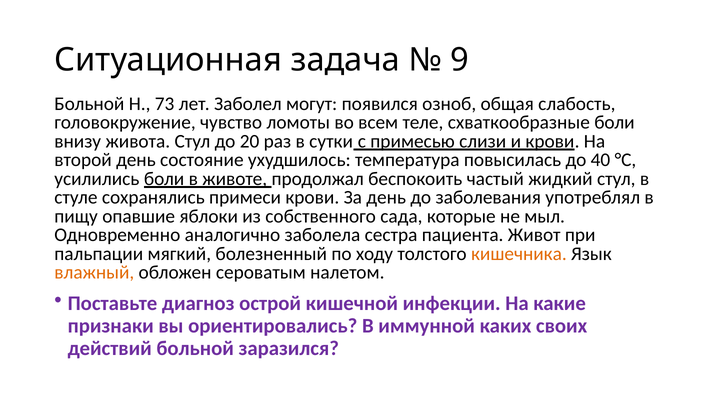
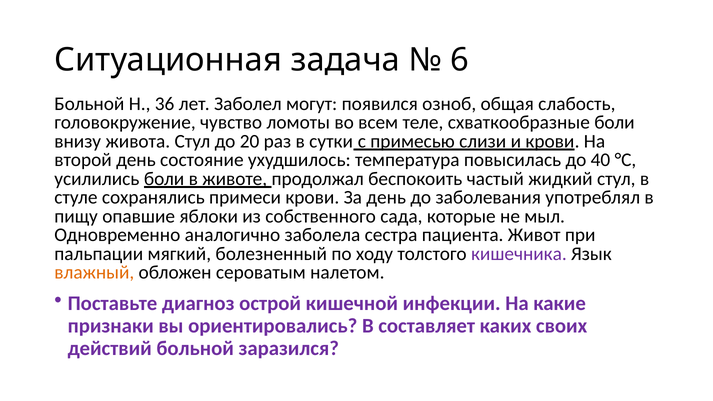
9: 9 -> 6 (460, 60)
73: 73 -> 36 (165, 104)
кишечника colour: orange -> purple (519, 254)
иммунной: иммунной -> составляет (427, 326)
